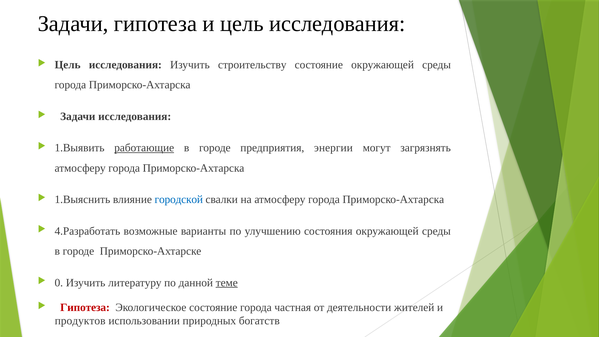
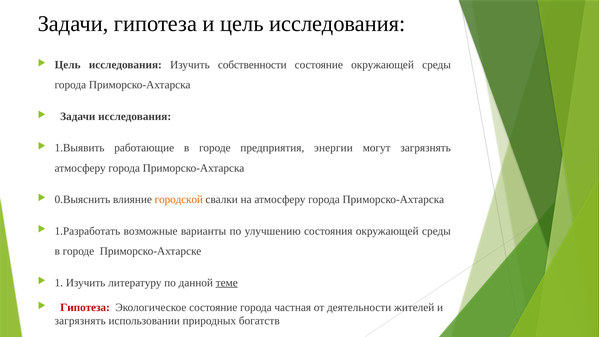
строительству: строительству -> собственности (252, 65)
работающие underline: present -> none (144, 148)
1.Выяснить: 1.Выяснить -> 0.Выяснить (82, 199)
городской colour: blue -> orange (179, 199)
4.Разработать: 4.Разработать -> 1.Разработать (87, 231)
0: 0 -> 1 (59, 283)
продуктов: продуктов -> загрязнять (80, 321)
